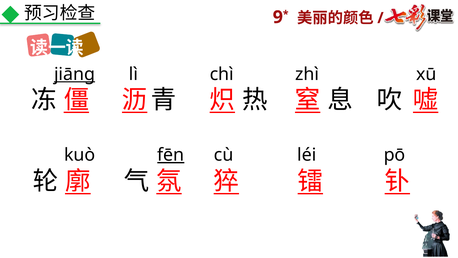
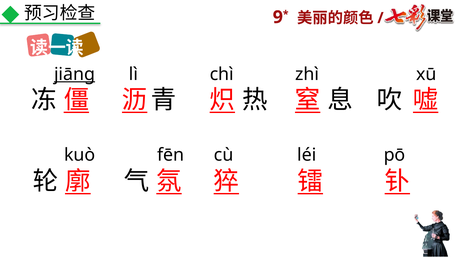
fēn underline: present -> none (171, 155)
